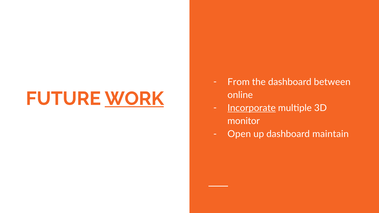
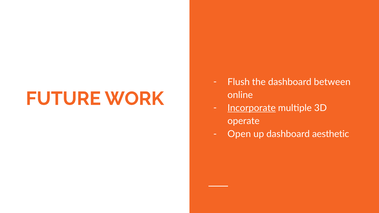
From: From -> Flush (239, 82)
WORK underline: present -> none (134, 99)
monitor: monitor -> operate (244, 121)
maintain: maintain -> aesthetic (331, 134)
